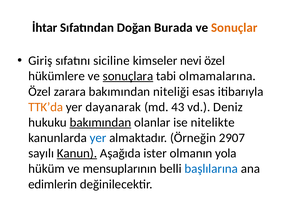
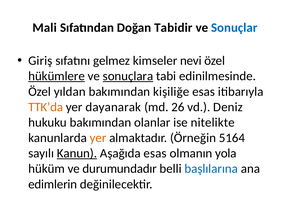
İhtar: İhtar -> Mali (45, 28)
Burada: Burada -> Tabidir (173, 28)
Sonuçlar colour: orange -> blue (234, 28)
siciline: siciline -> gelmez (112, 61)
hükümlere underline: none -> present (57, 76)
olmamalarına: olmamalarına -> edinilmesinde (217, 76)
zarara: zarara -> yıldan (70, 92)
niteliği: niteliği -> kişiliğe (171, 92)
43: 43 -> 26 (178, 107)
bakımından underline: present -> none (100, 123)
yer colour: blue -> orange (98, 138)
2907: 2907 -> 5164 (232, 138)
Aşağıda ister: ister -> esas (155, 154)
mensuplarının: mensuplarının -> durumundadır (120, 169)
